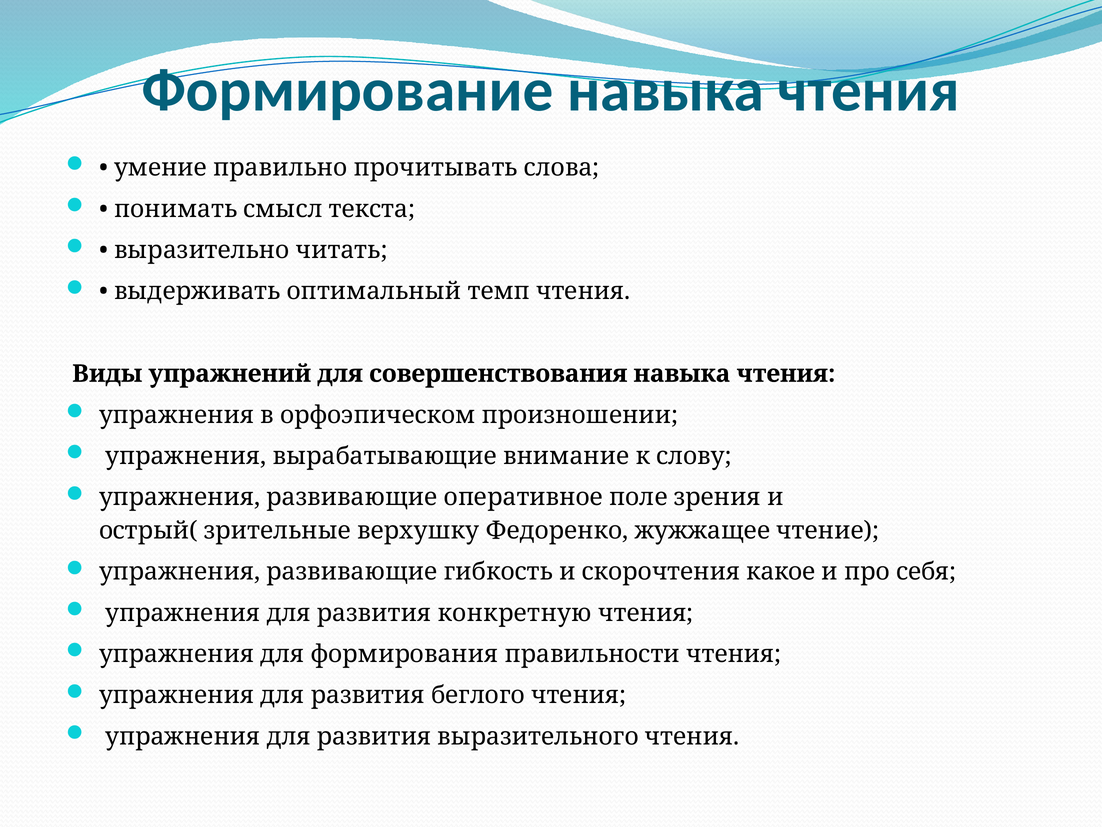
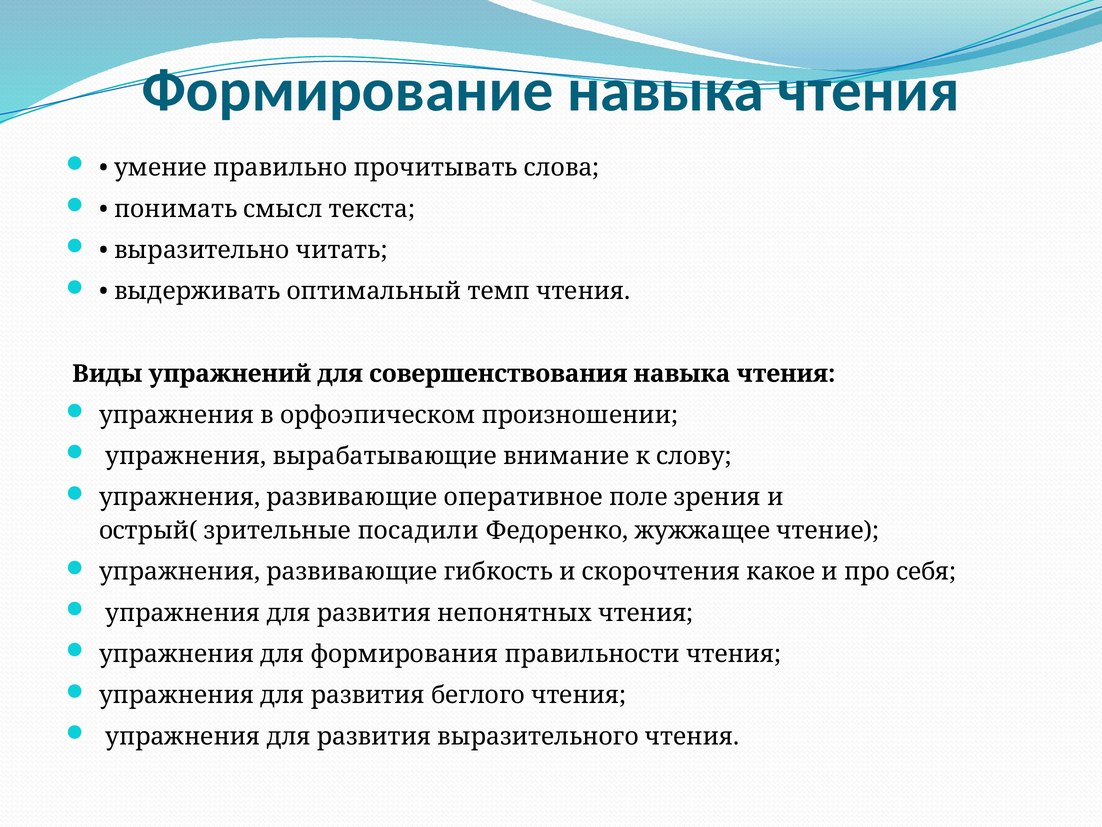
верхушку: верхушку -> посадили (418, 530)
конкретную: конкретную -> непонятных (515, 613)
